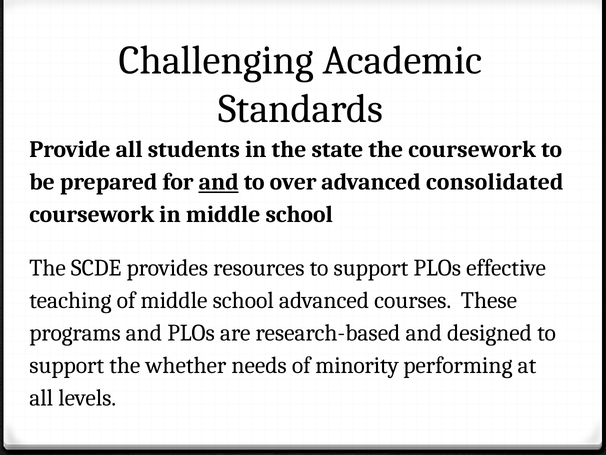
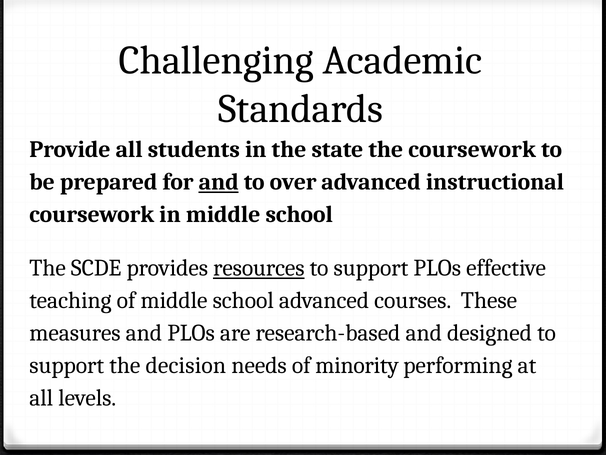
consolidated: consolidated -> instructional (495, 182)
resources underline: none -> present (259, 268)
programs: programs -> measures (75, 333)
whether: whether -> decision (186, 365)
